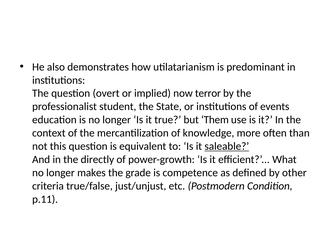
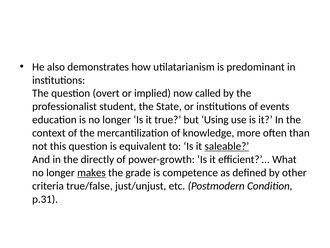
terror: terror -> called (208, 93)
Them: Them -> Using (215, 120)
makes underline: none -> present (91, 172)
p.11: p.11 -> p.31 (45, 199)
